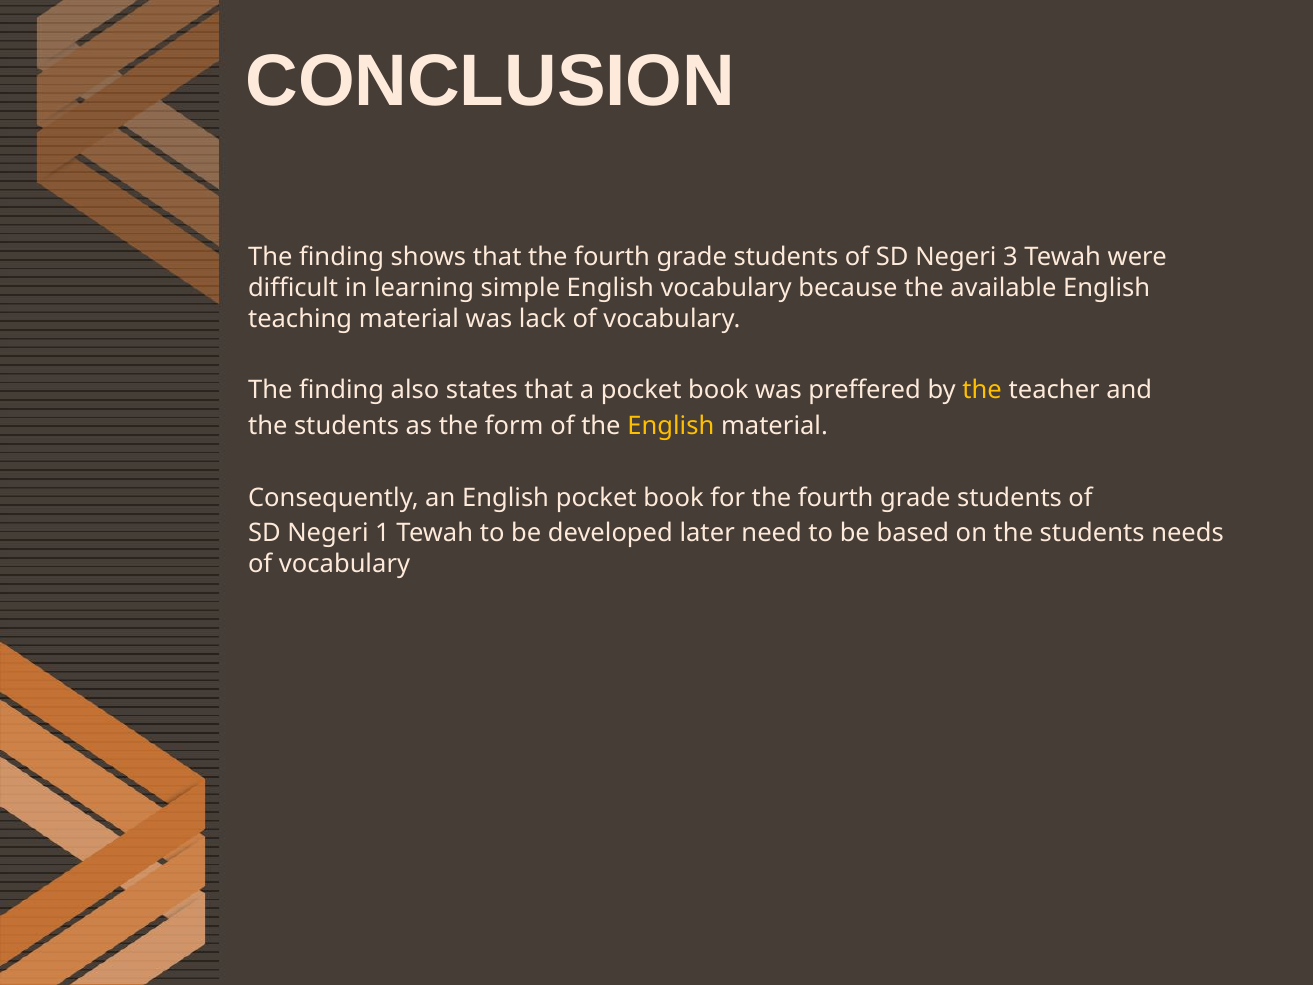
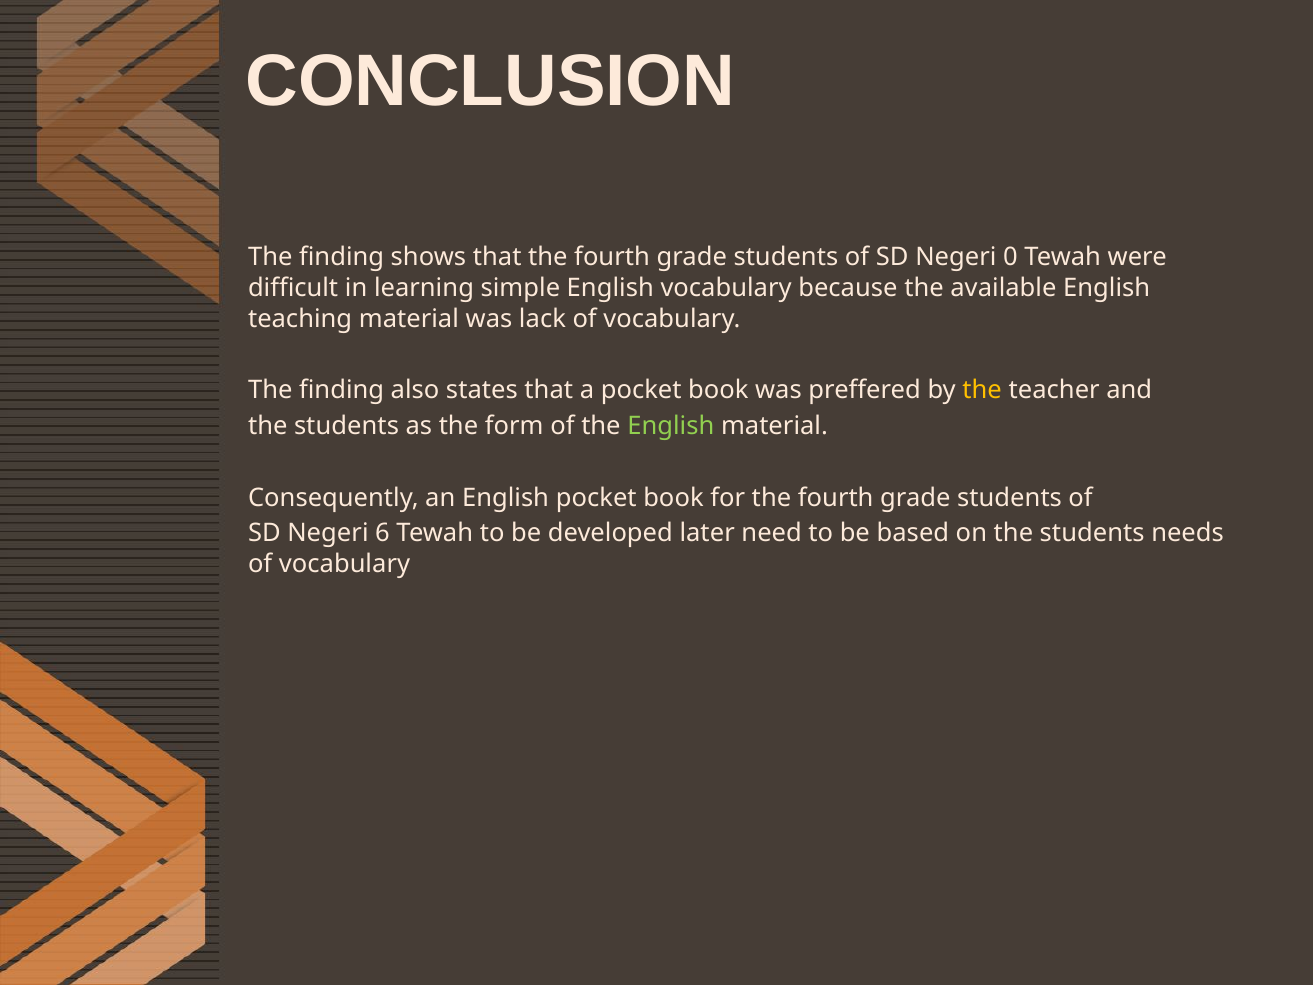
3: 3 -> 0 (1010, 257)
English colour: yellow -> light green (671, 426)
1: 1 -> 6 (382, 533)
